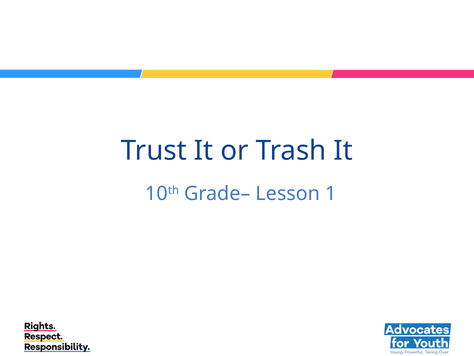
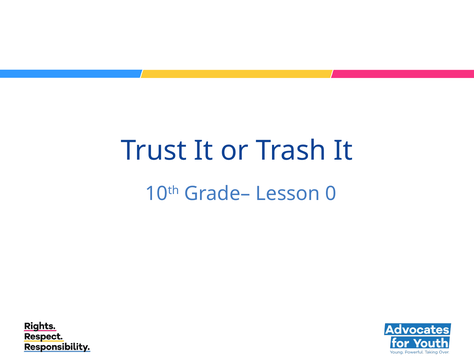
1: 1 -> 0 (331, 193)
